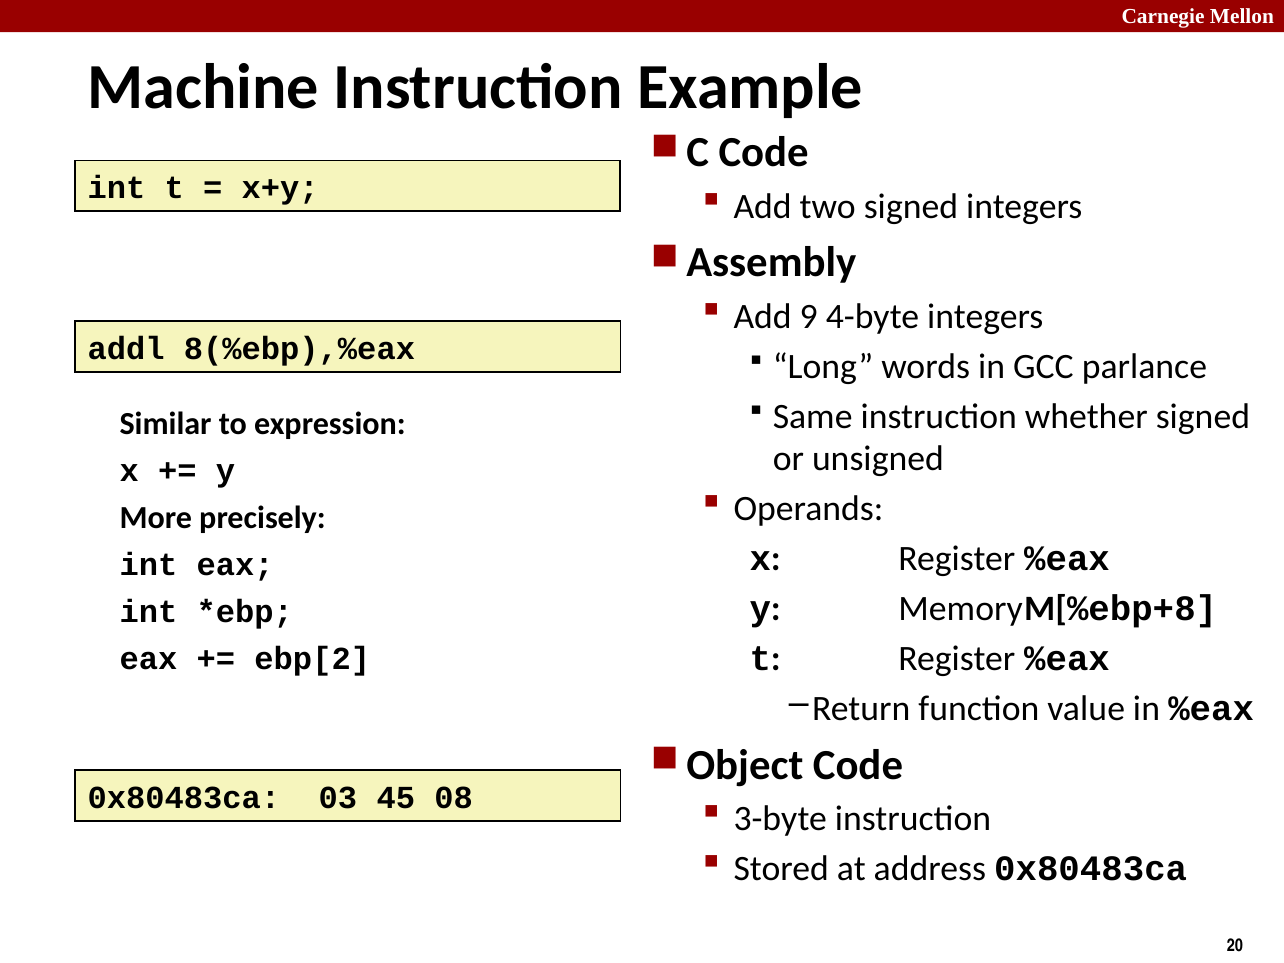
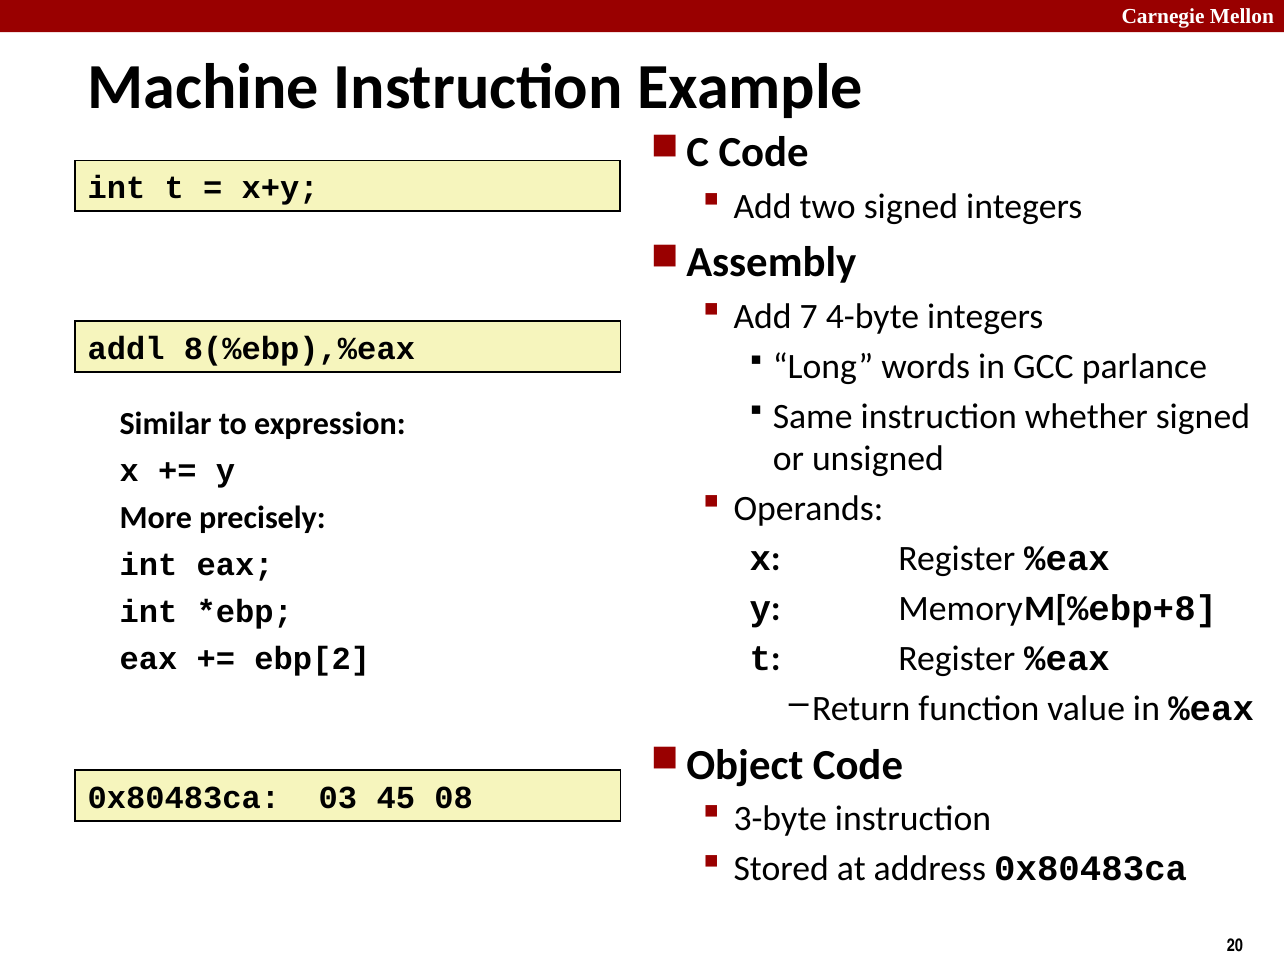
9: 9 -> 7 (809, 316)
